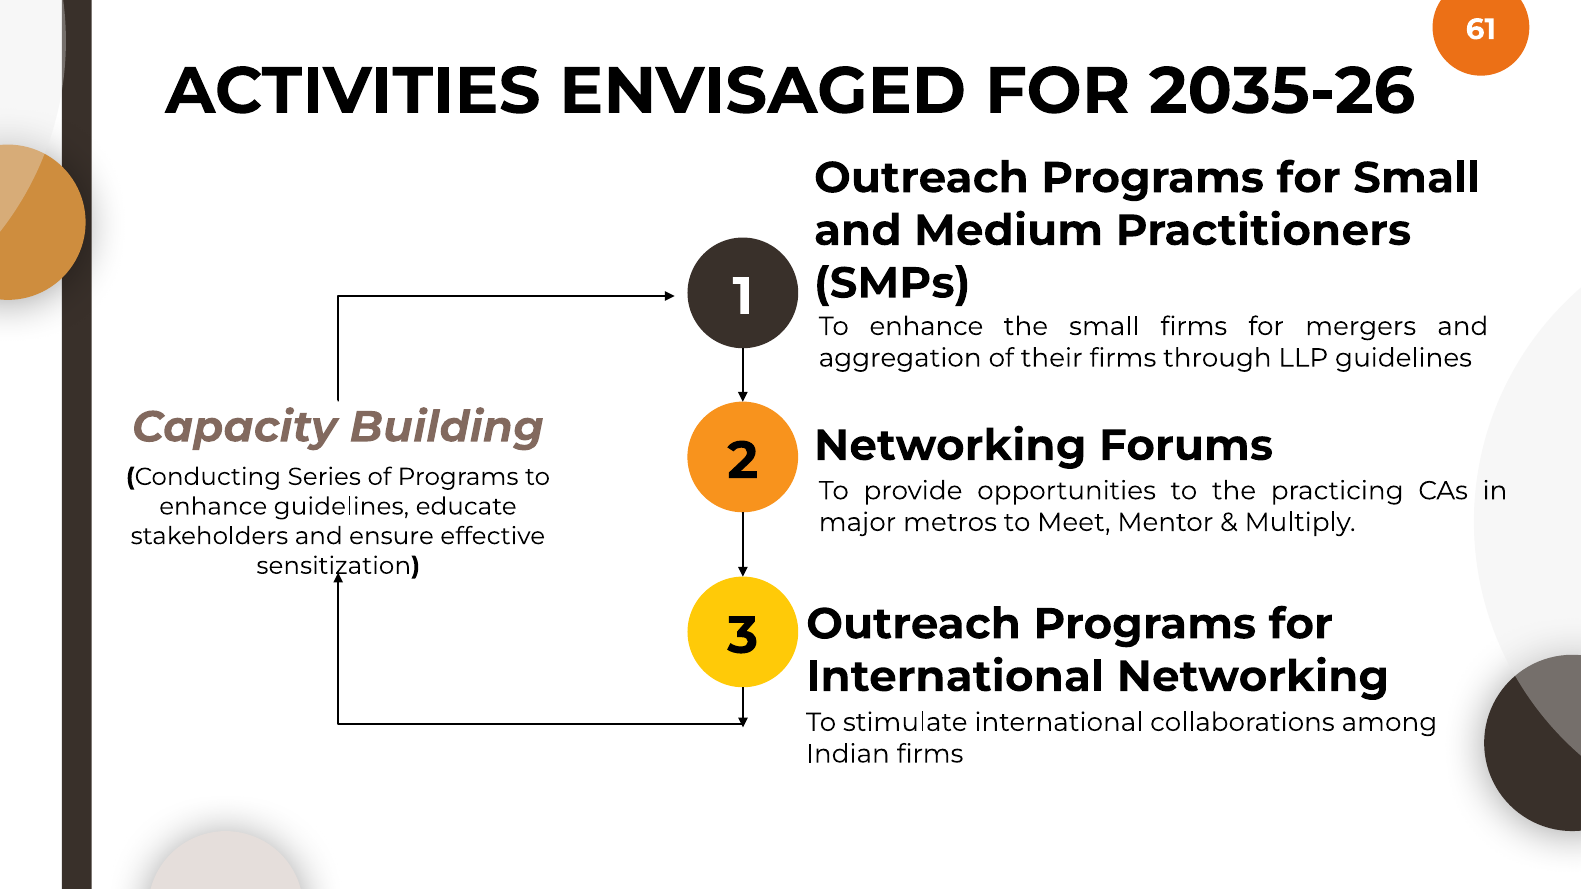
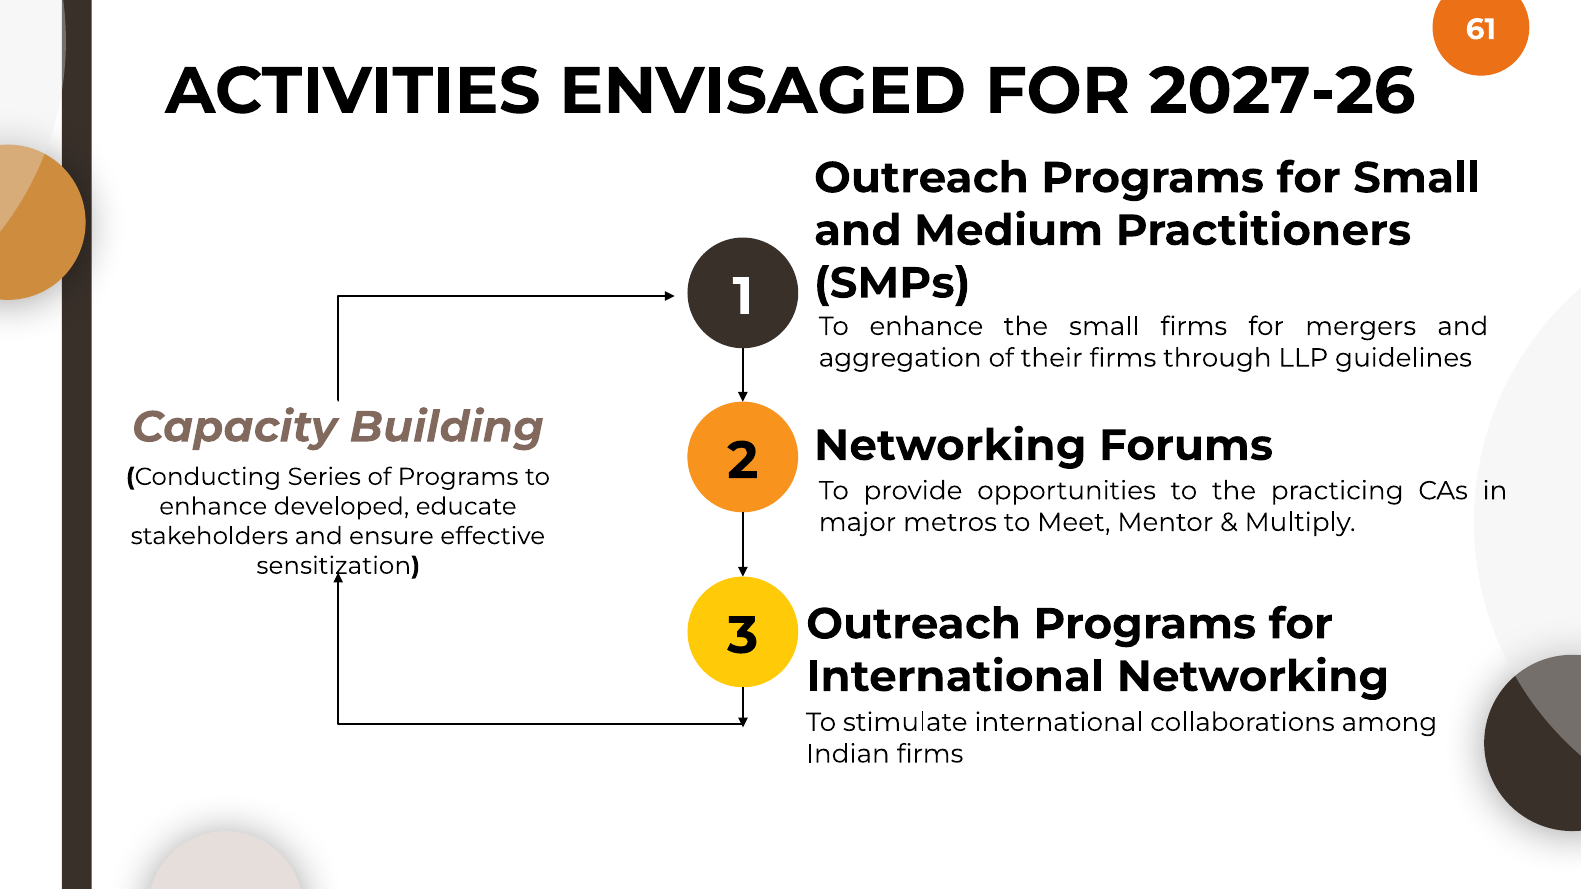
2035-26: 2035-26 -> 2027-26 (1282, 91)
enhance guidelines: guidelines -> developed (341, 507)
